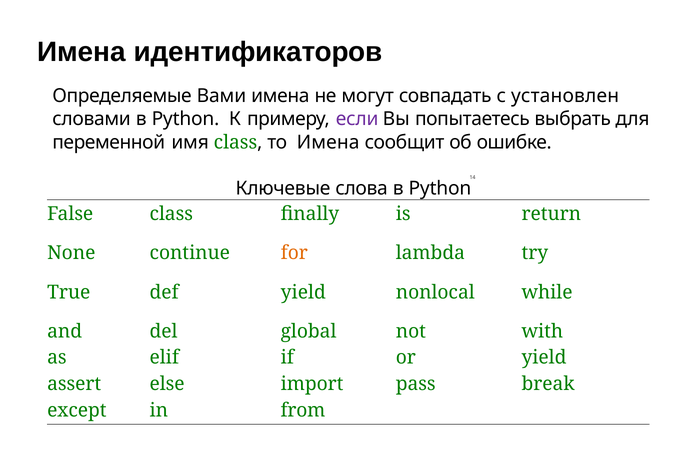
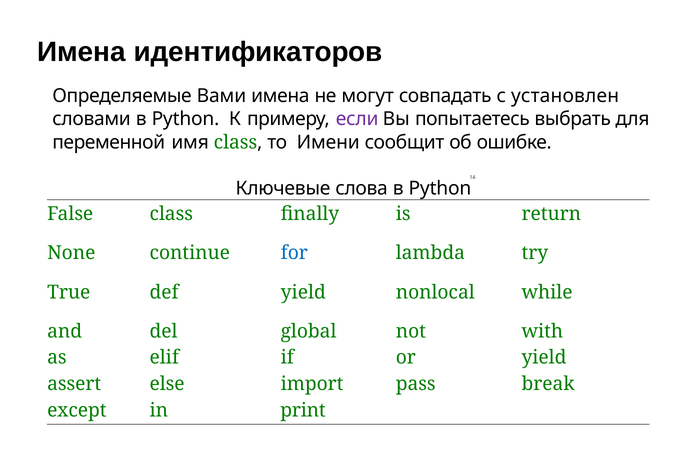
то Имена: Имена -> Имени (328, 142)
for colour: orange -> blue (294, 253)
from: from -> print (303, 410)
